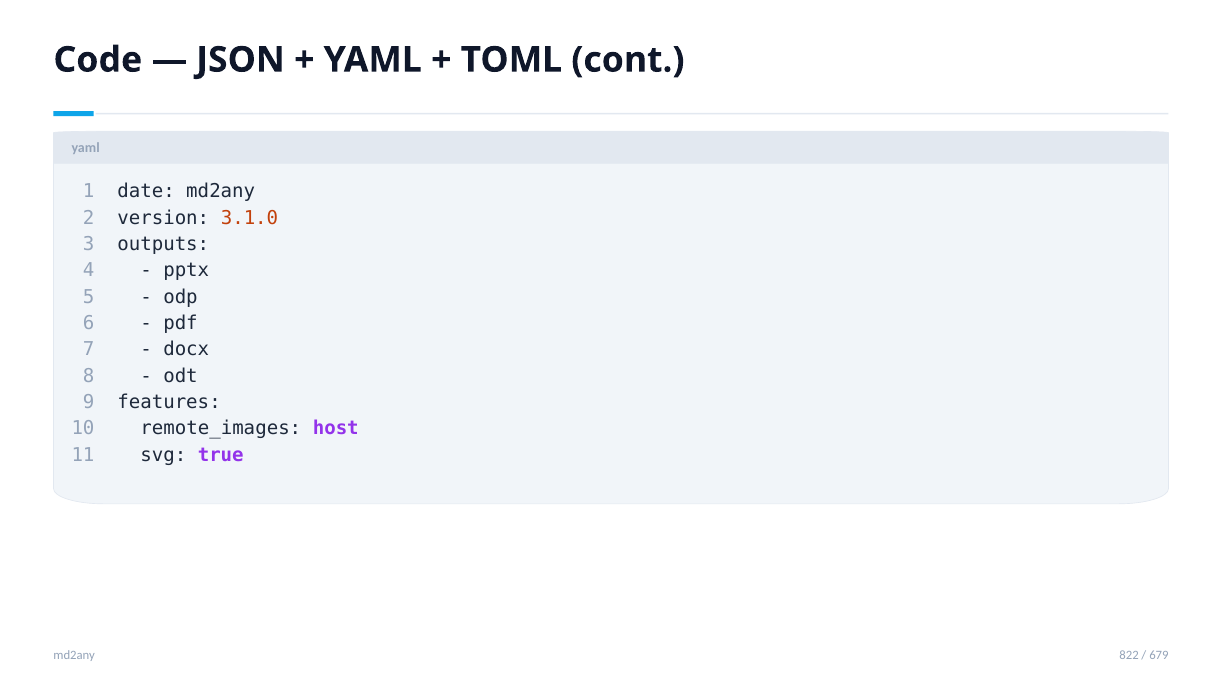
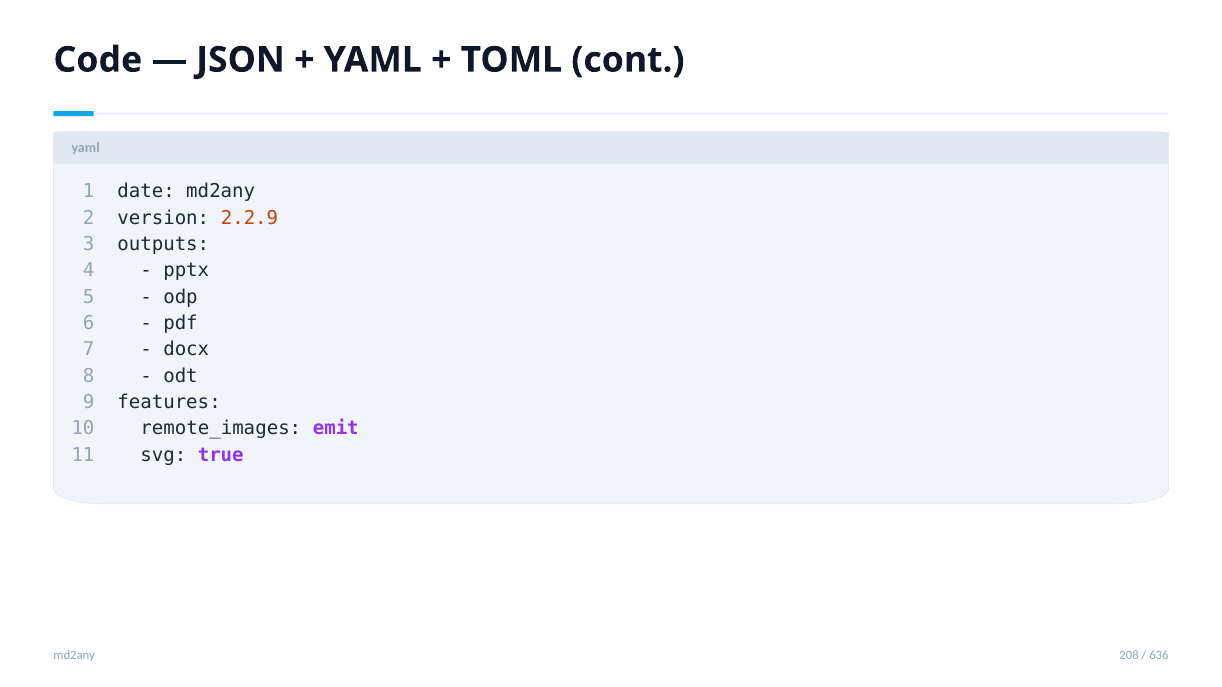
3.1.0: 3.1.0 -> 2.2.9 (250, 218)
host: host -> emit (336, 429)
822: 822 -> 208 (1129, 656)
679: 679 -> 636 (1159, 656)
